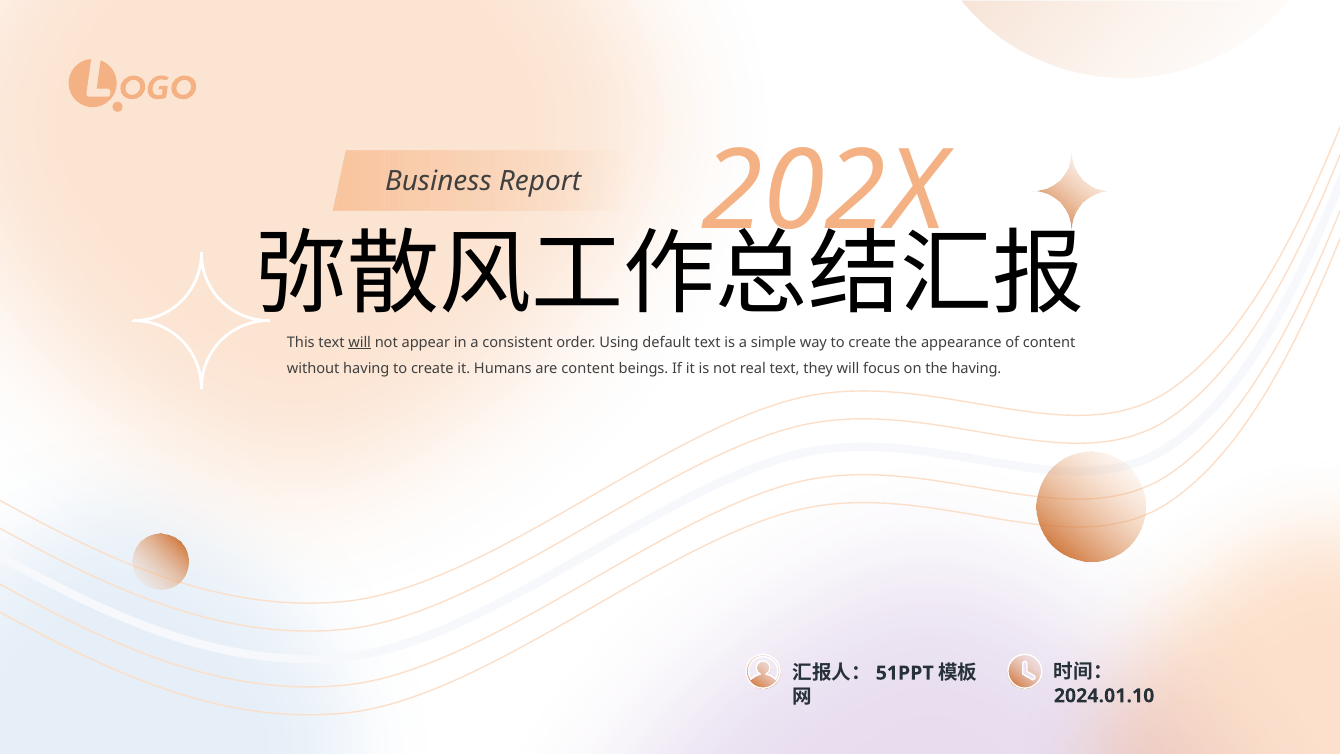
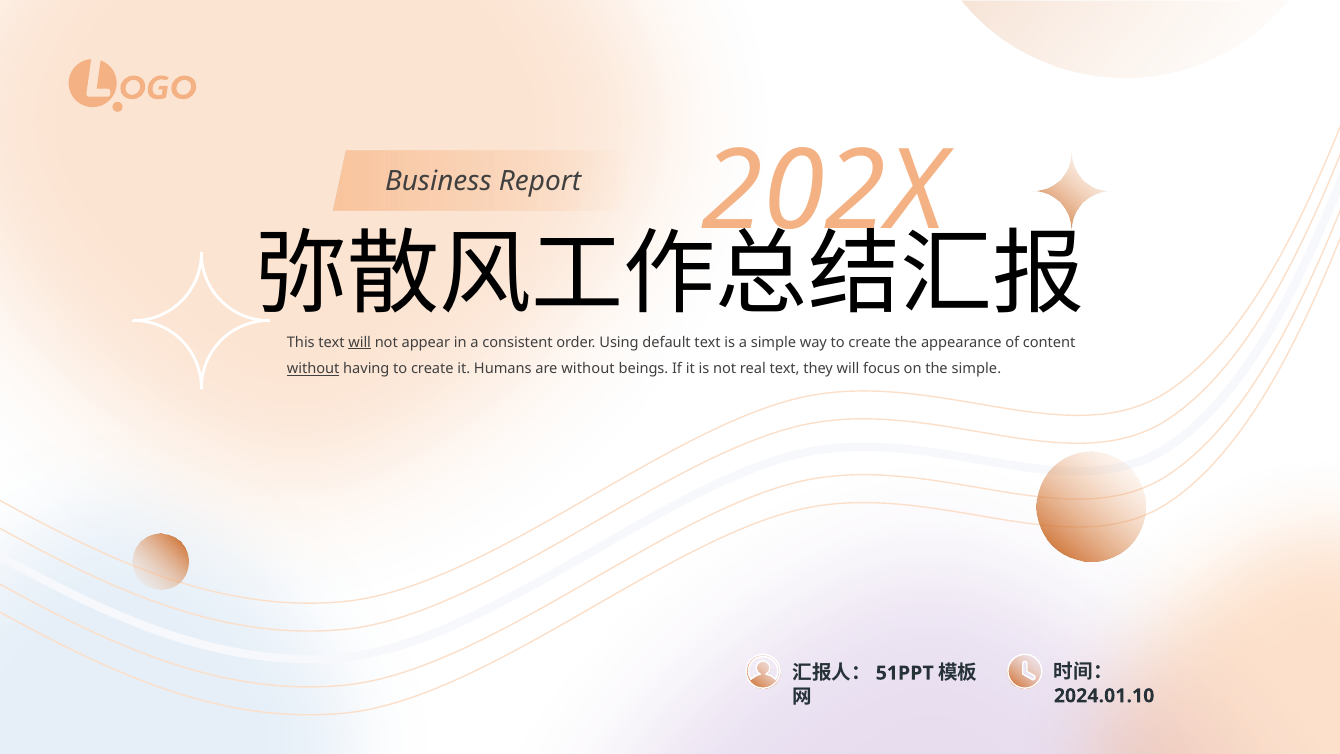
without underline: none -> present (313, 369)
are content: content -> without (588, 369)
the having: having -> simple (976, 369)
